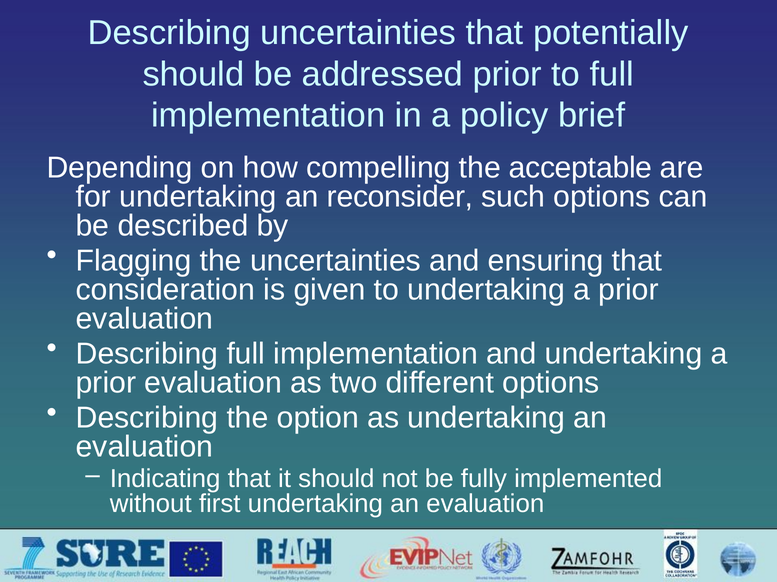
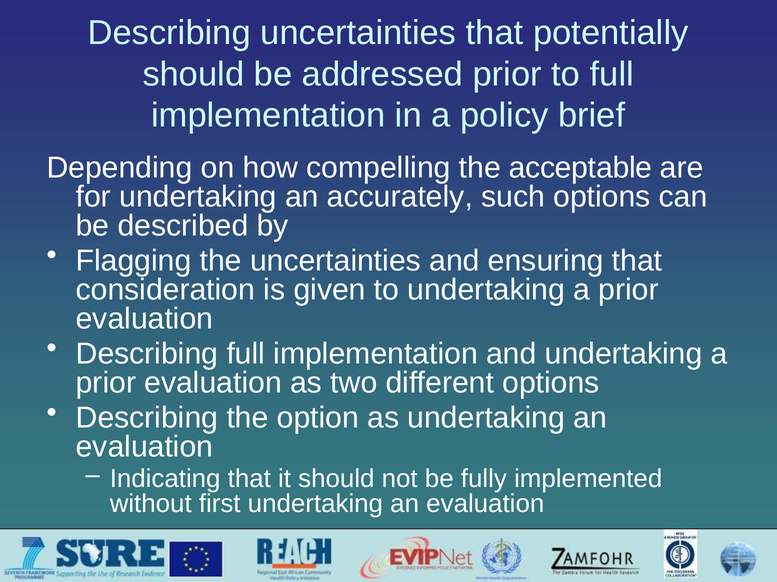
reconsider: reconsider -> accurately (400, 197)
